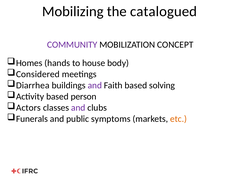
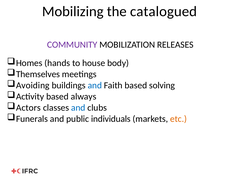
CONCEPT: CONCEPT -> RELEASES (175, 45)
Considered: Considered -> Themselves (38, 74)
Diarrhea: Diarrhea -> Avoiding (33, 85)
and colour: purple -> blue (95, 85)
person: person -> always (84, 97)
and colour: purple -> blue (78, 108)
symptoms: symptoms -> individuals (111, 119)
